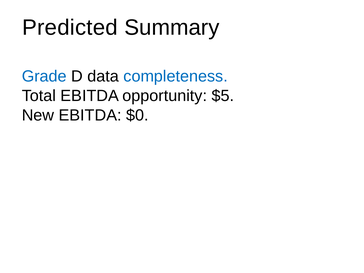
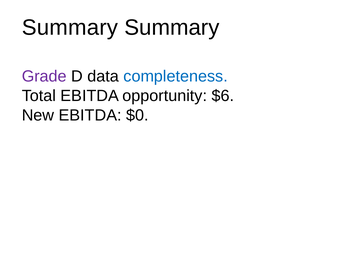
Predicted: Predicted -> Summary (70, 28)
Grade colour: blue -> purple (44, 76)
$5: $5 -> $6 (223, 96)
